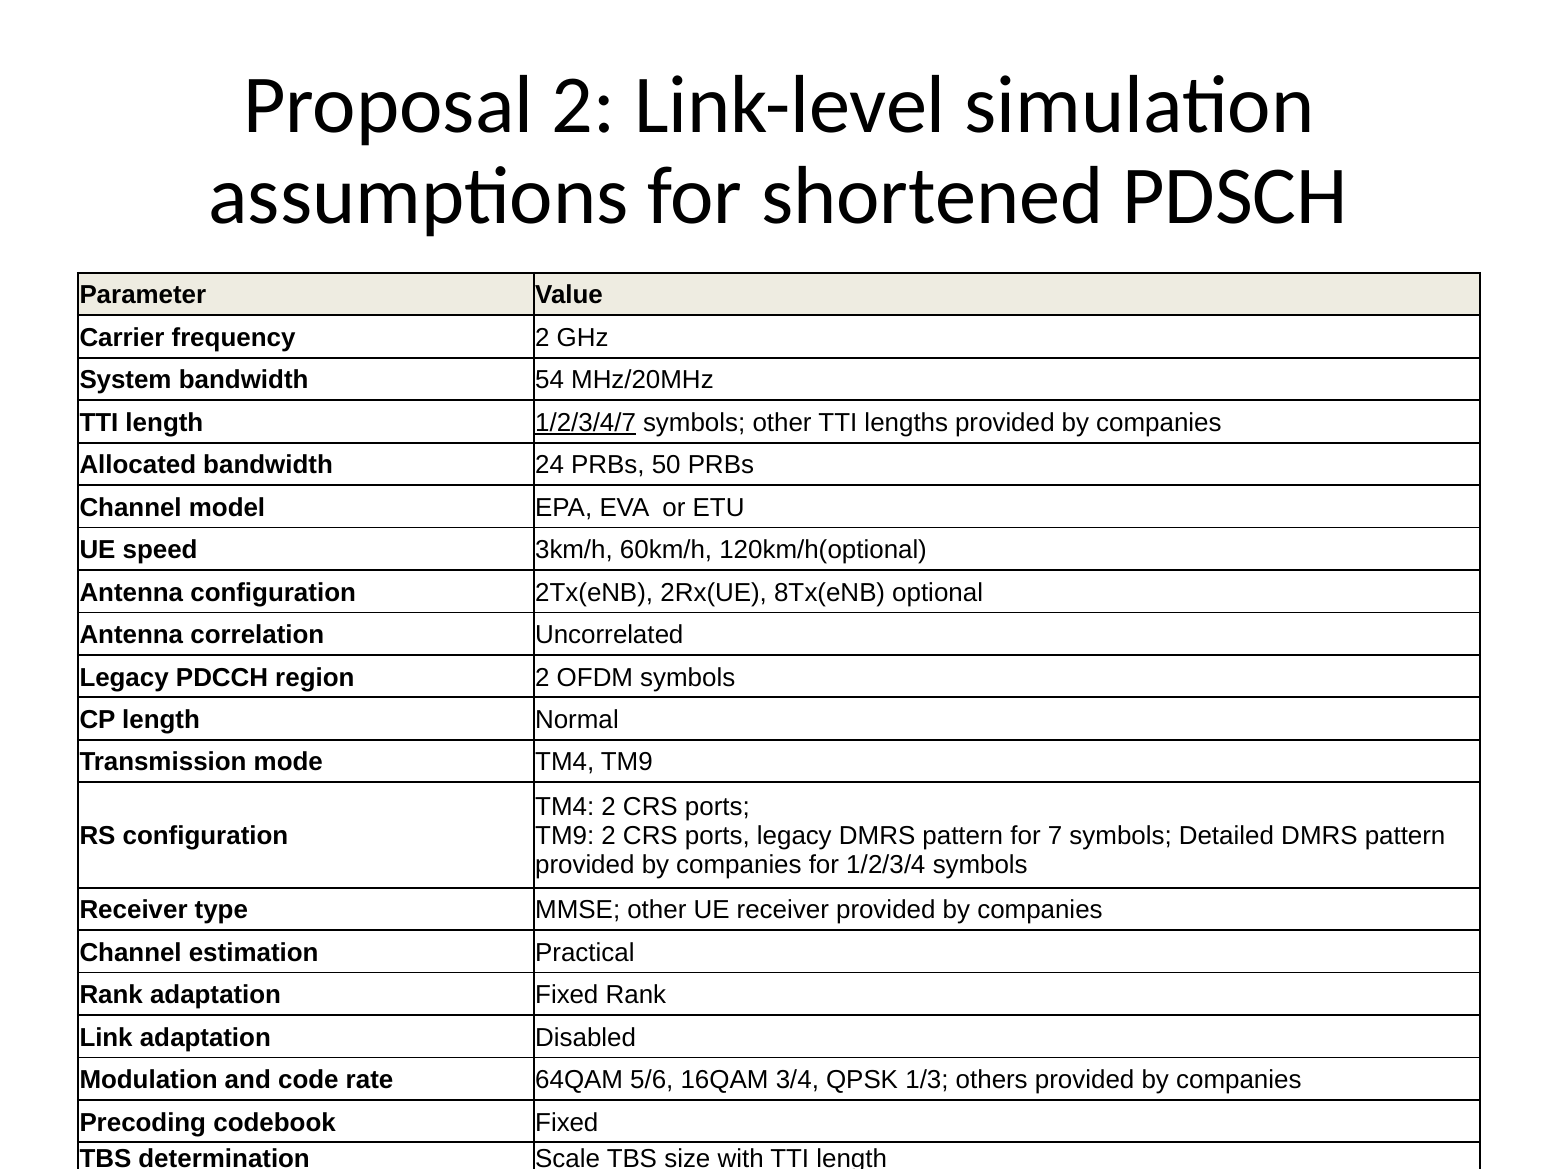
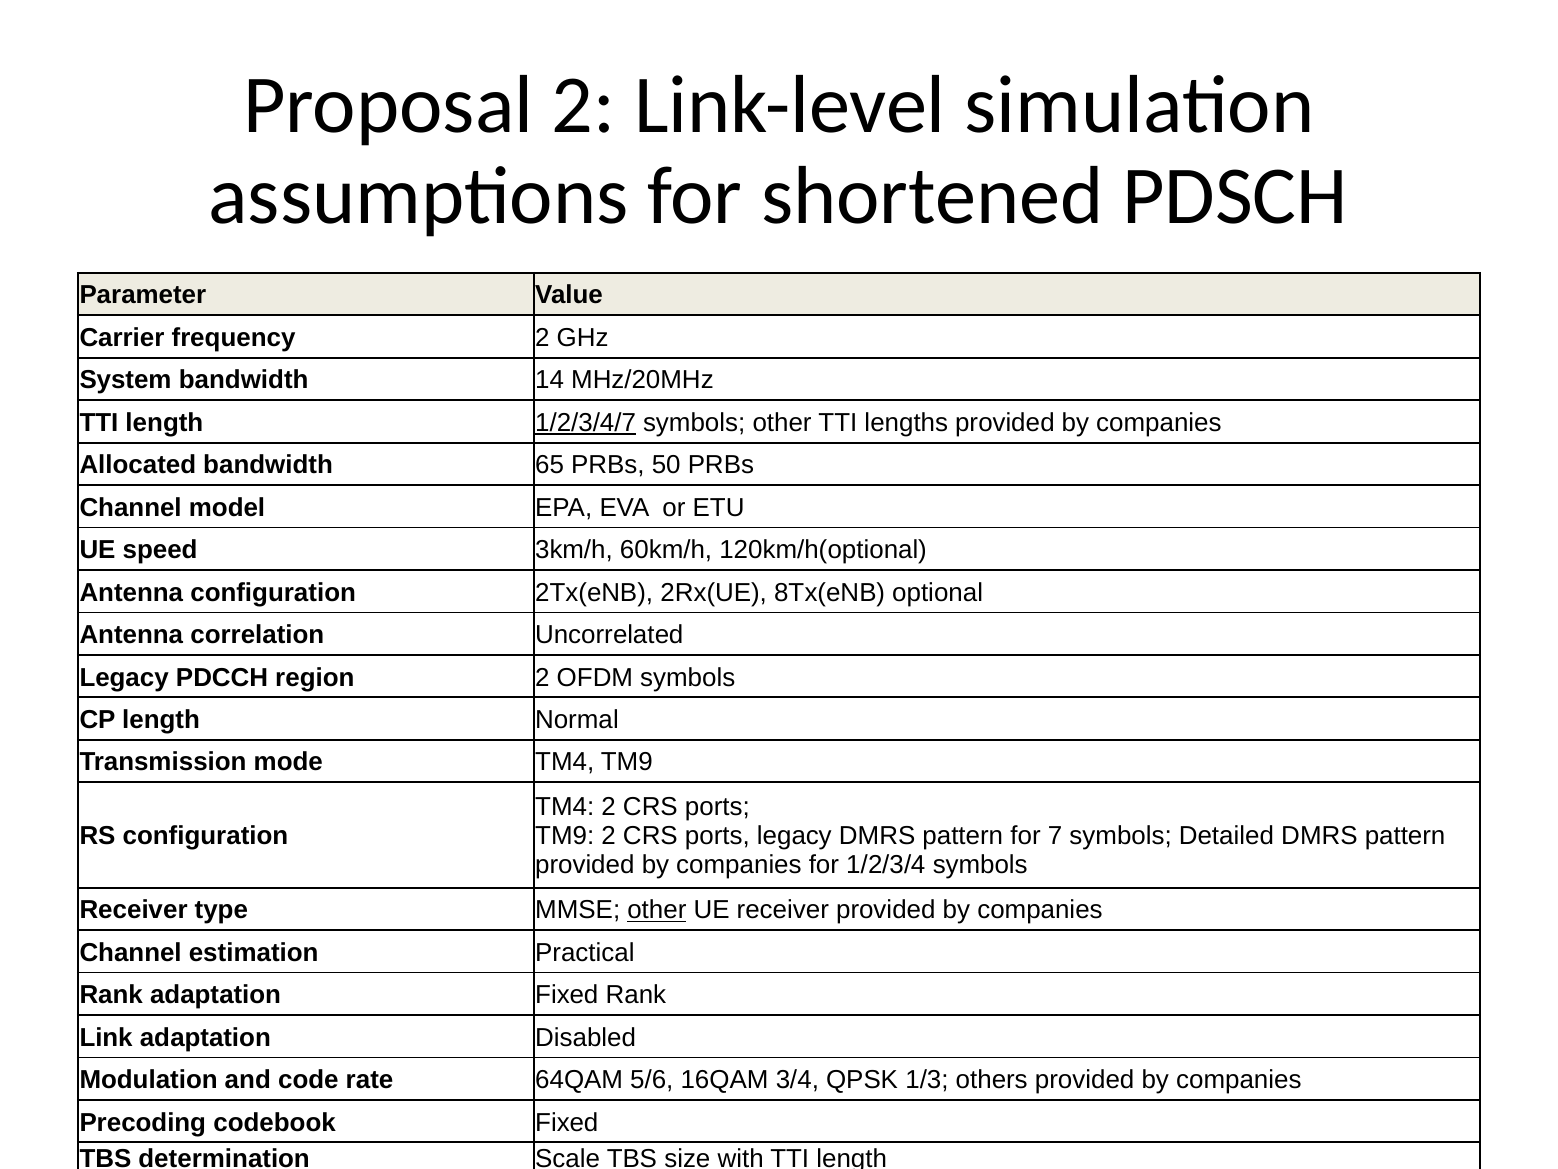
54: 54 -> 14 (550, 380)
24: 24 -> 65 (550, 465)
other underline: none -> present (657, 910)
